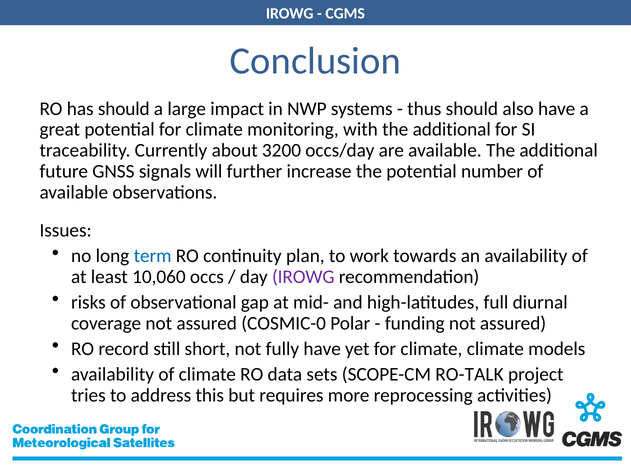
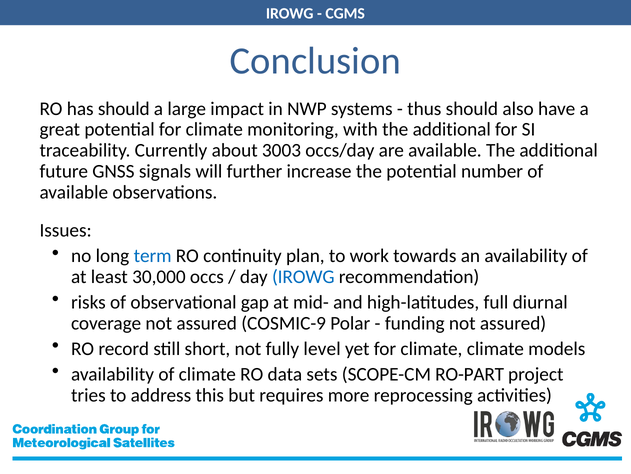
3200: 3200 -> 3003 (281, 150)
10,060: 10,060 -> 30,000 (159, 276)
IROWG colour: purple -> blue (303, 276)
COSMIC-0: COSMIC-0 -> COSMIC-9 (284, 323)
fully have: have -> level (322, 348)
RO-TALK: RO-TALK -> RO-PART (470, 374)
